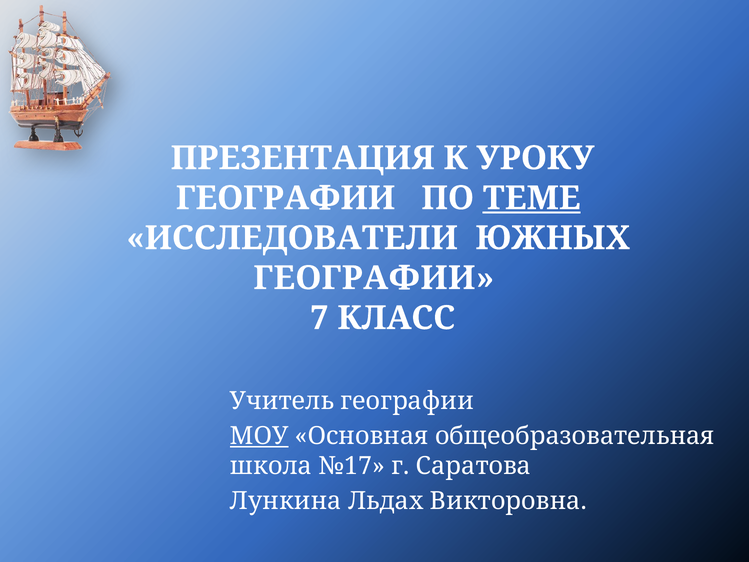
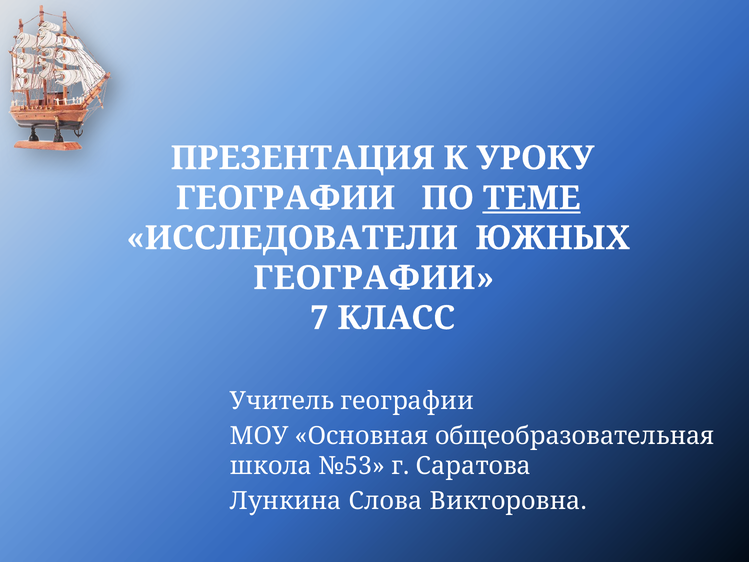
МОУ underline: present -> none (259, 436)
№17: №17 -> №53 (352, 466)
Льдах: Льдах -> Слова (386, 501)
